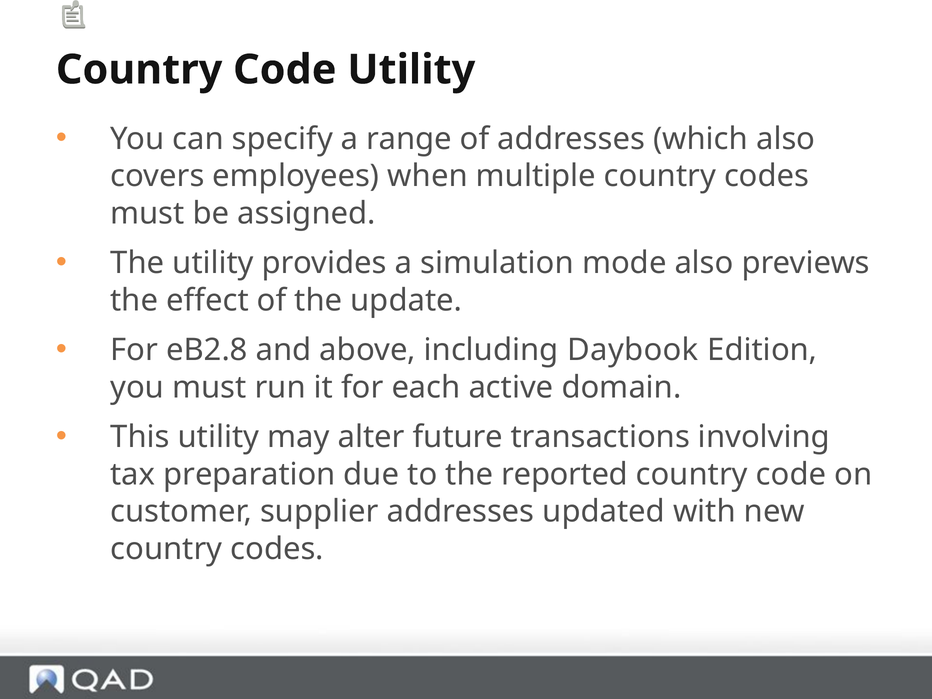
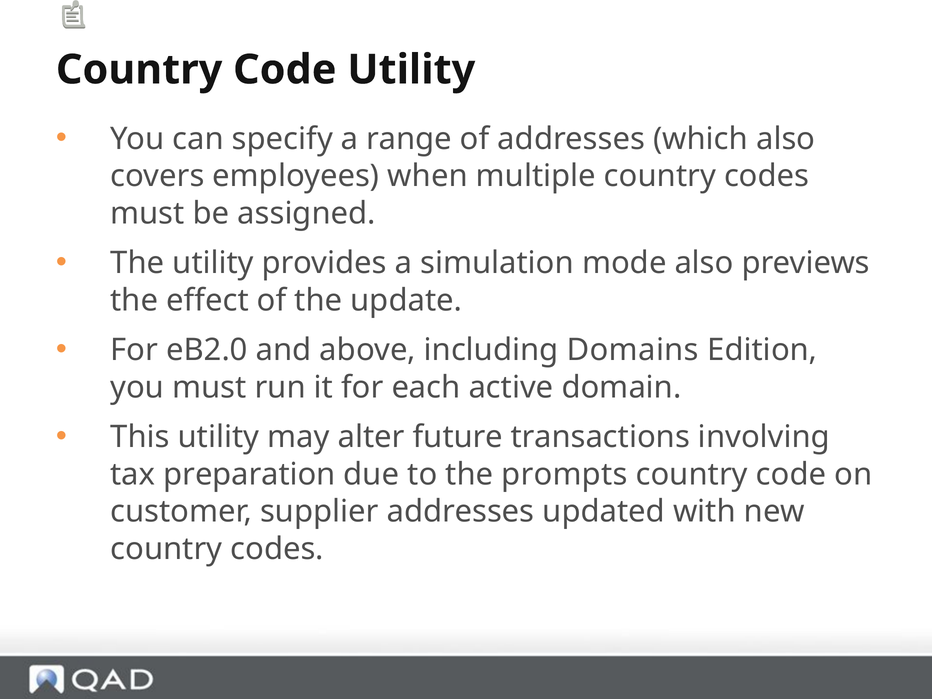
eB2.8: eB2.8 -> eB2.0 (207, 350)
Daybook: Daybook -> Domains (633, 350)
reported: reported -> prompts (564, 474)
